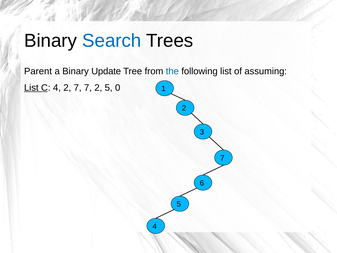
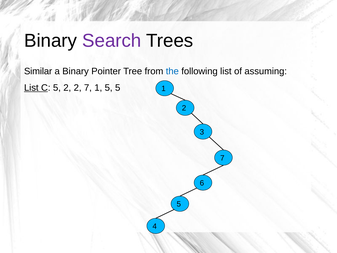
Search colour: blue -> purple (112, 41)
Parent: Parent -> Similar (38, 71)
Update: Update -> Pointer (106, 71)
C 4: 4 -> 5 (57, 88)
2 7: 7 -> 2 (78, 88)
7 2: 2 -> 1 (98, 88)
5 0: 0 -> 5 (118, 88)
